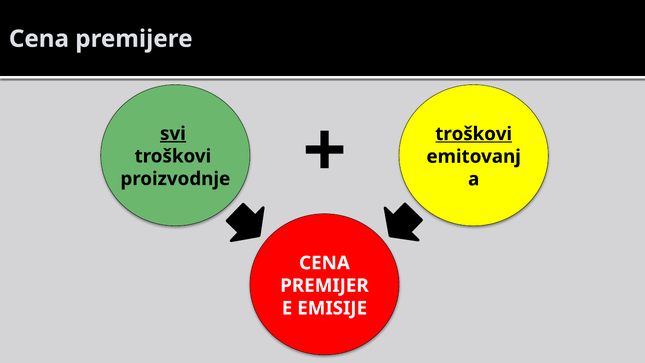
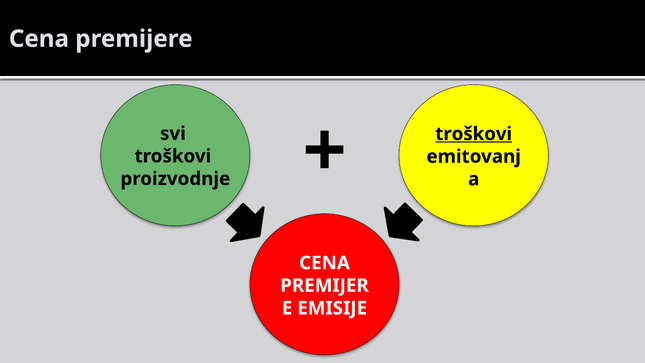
svi underline: present -> none (173, 134)
